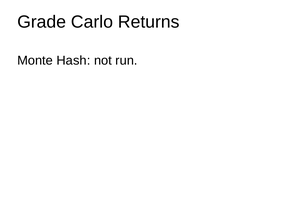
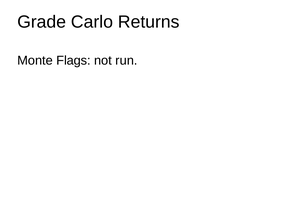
Hash: Hash -> Flags (74, 60)
